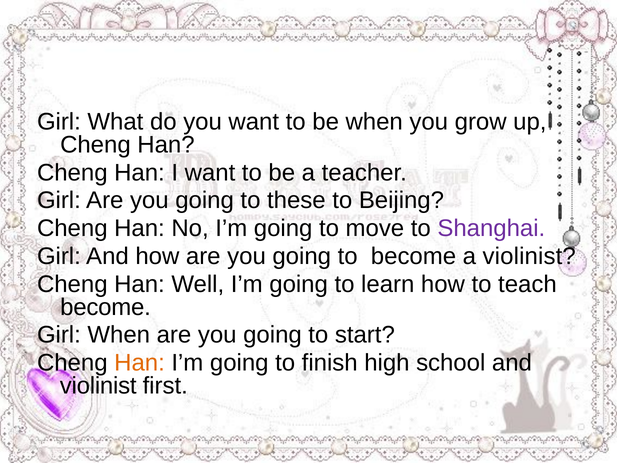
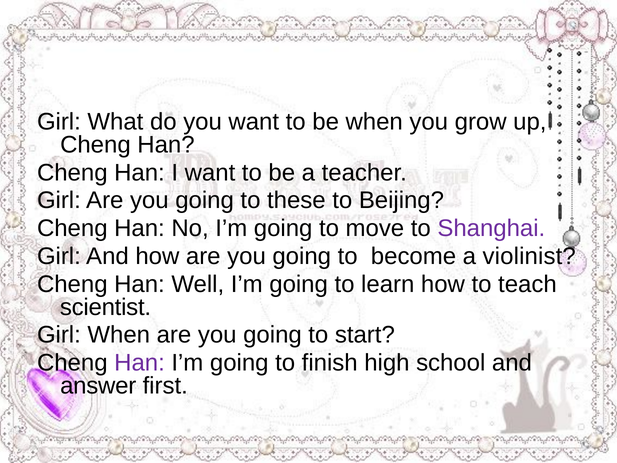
become: become -> scientist (105, 307)
Han colour: orange -> purple (139, 363)
violinist: violinist -> answer (98, 386)
